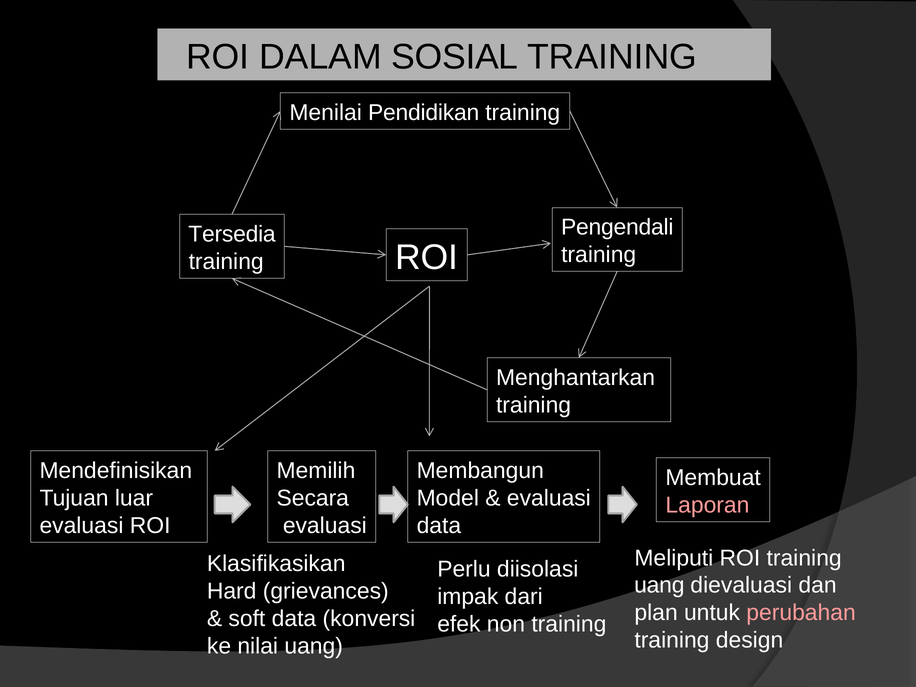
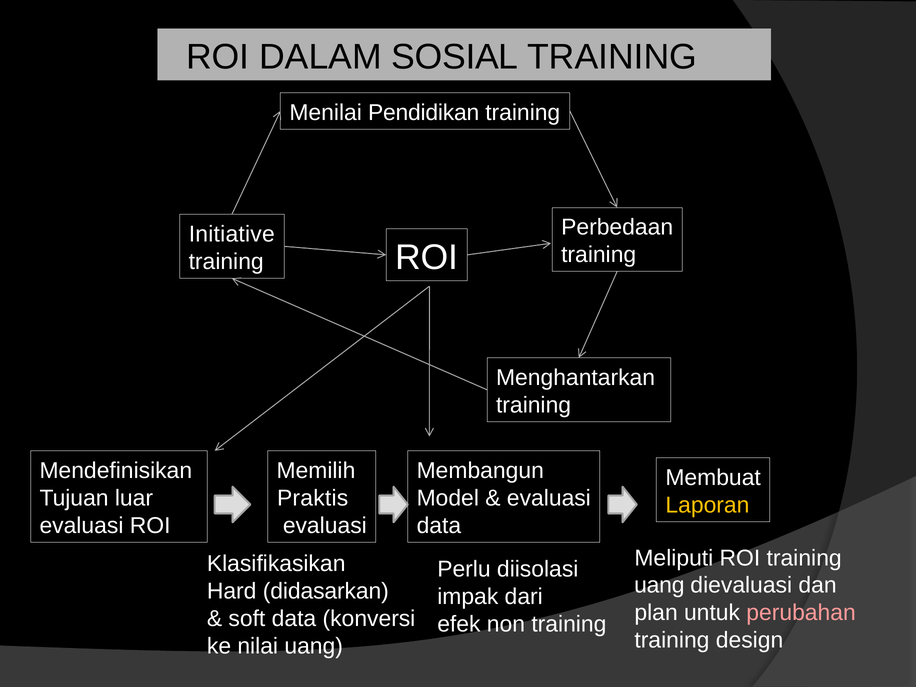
Pengendali: Pengendali -> Perbedaan (617, 227)
Tersedia: Tersedia -> Initiative (232, 234)
Secara: Secara -> Praktis (313, 498)
Laporan colour: pink -> yellow (707, 505)
grievances: grievances -> didasarkan (326, 591)
